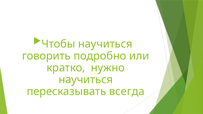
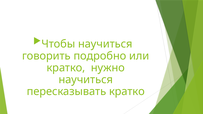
пересказывать всегда: всегда -> кратко (127, 92)
